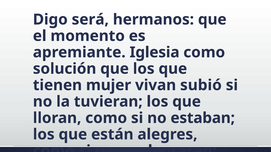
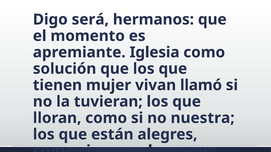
subió: subió -> llamó (201, 85)
estaban: estaban -> nuestra (203, 118)
